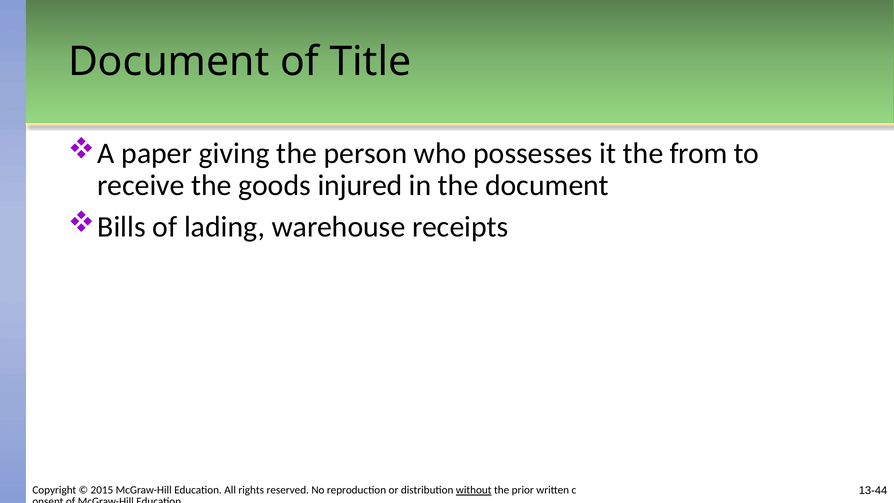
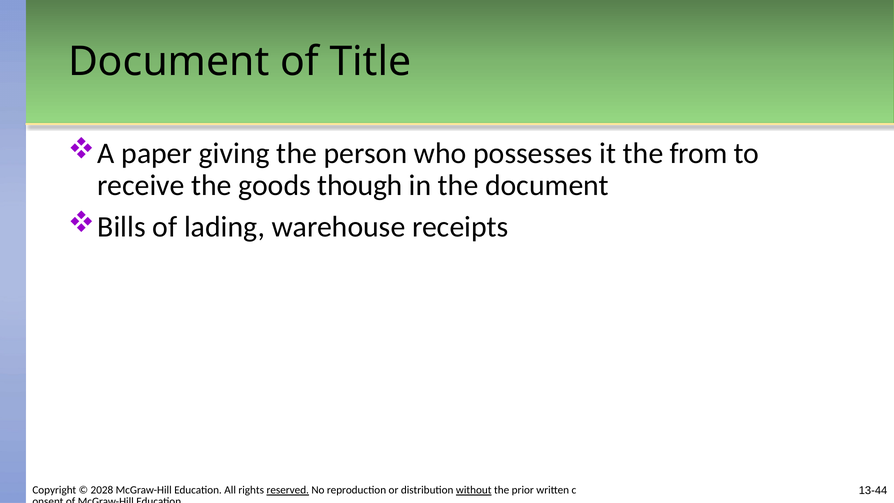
injured: injured -> though (360, 185)
2015: 2015 -> 2028 (102, 490)
reserved underline: none -> present (288, 490)
